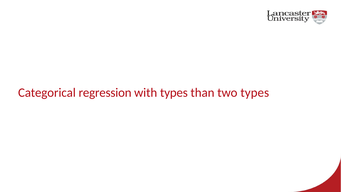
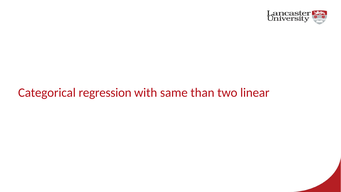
with types: types -> same (174, 92)
two types: types -> linear (255, 92)
